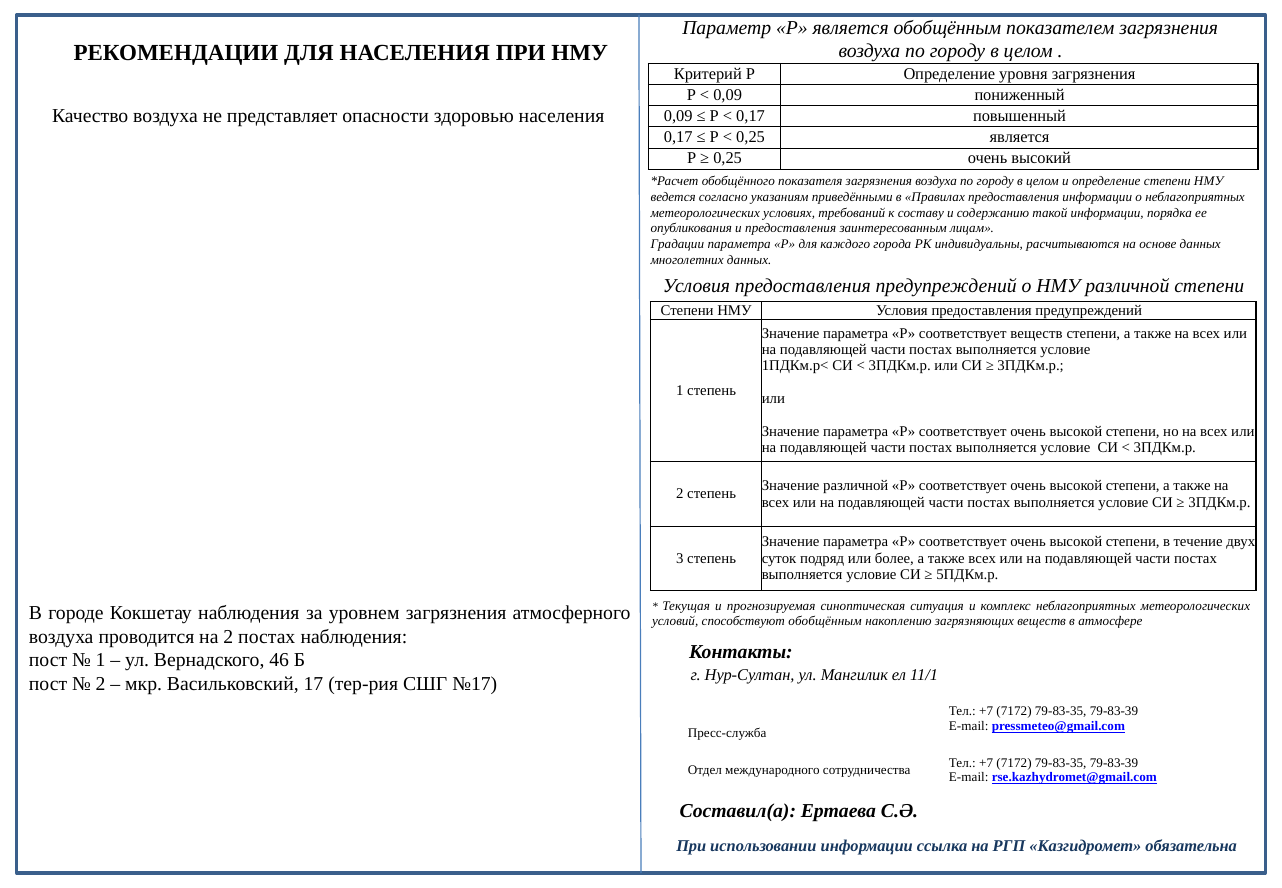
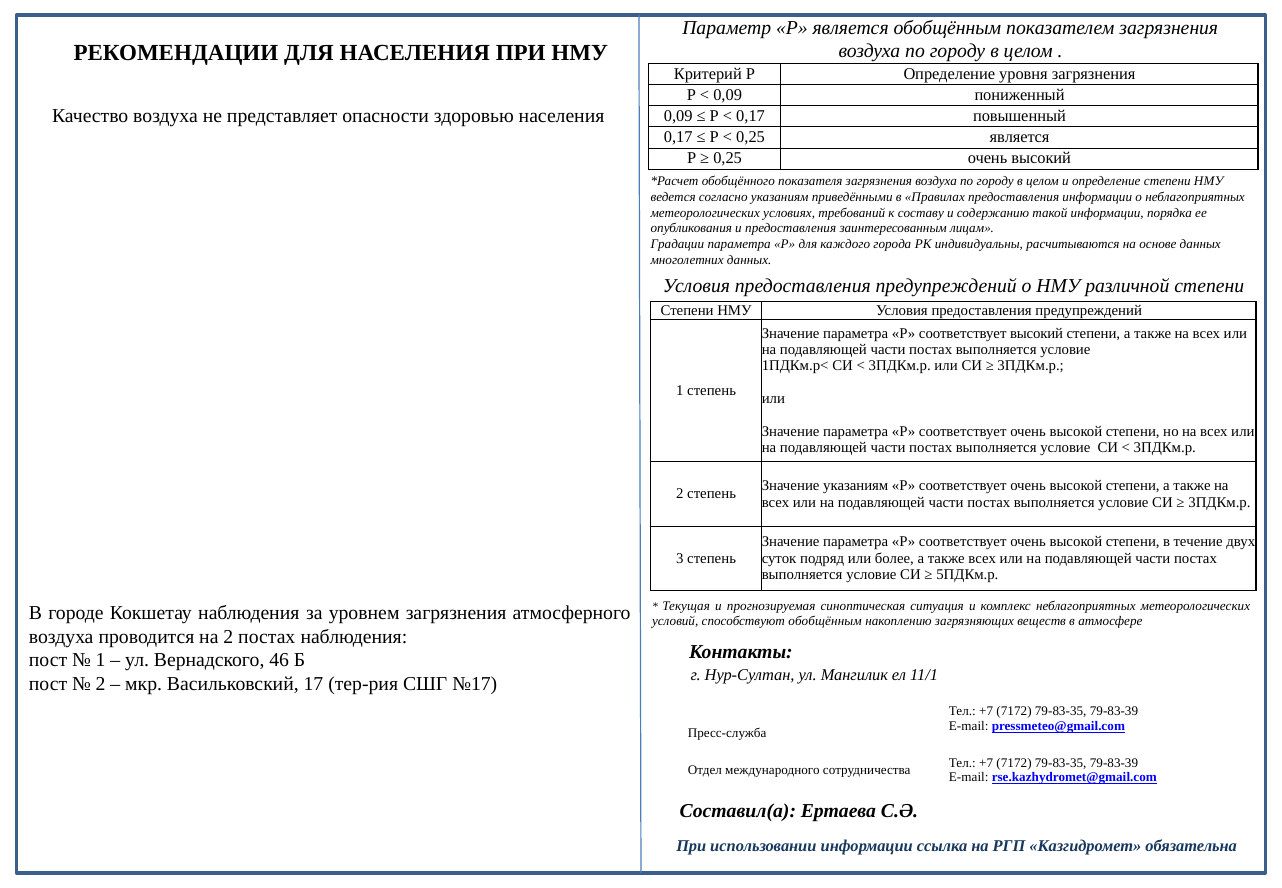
соответствует веществ: веществ -> высокий (1037, 333)
Значение различной: различной -> указаниям (856, 486)
